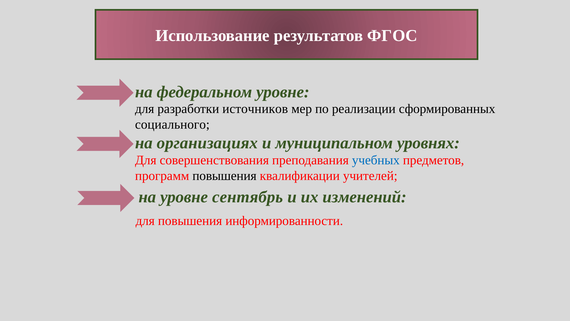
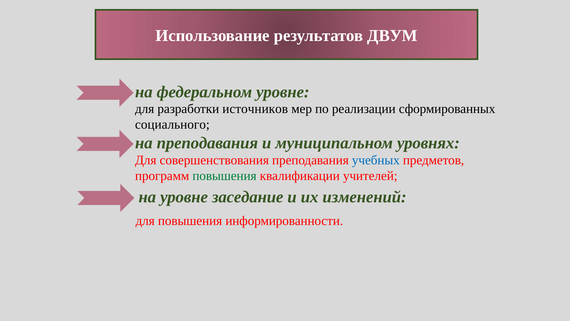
ФГОС: ФГОС -> ДВУМ (392, 36)
на организациях: организациях -> преподавания (207, 143)
повышения colour: black -> green (225, 176)
сентябрь: сентябрь -> заседание (248, 197)
